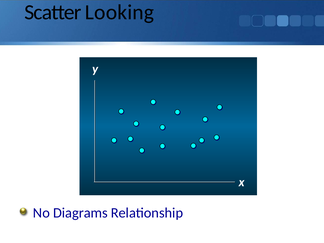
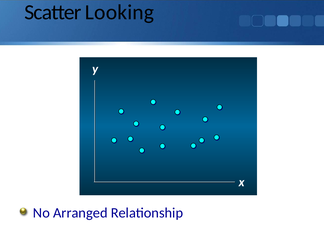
Diagrams: Diagrams -> Arranged (80, 213)
